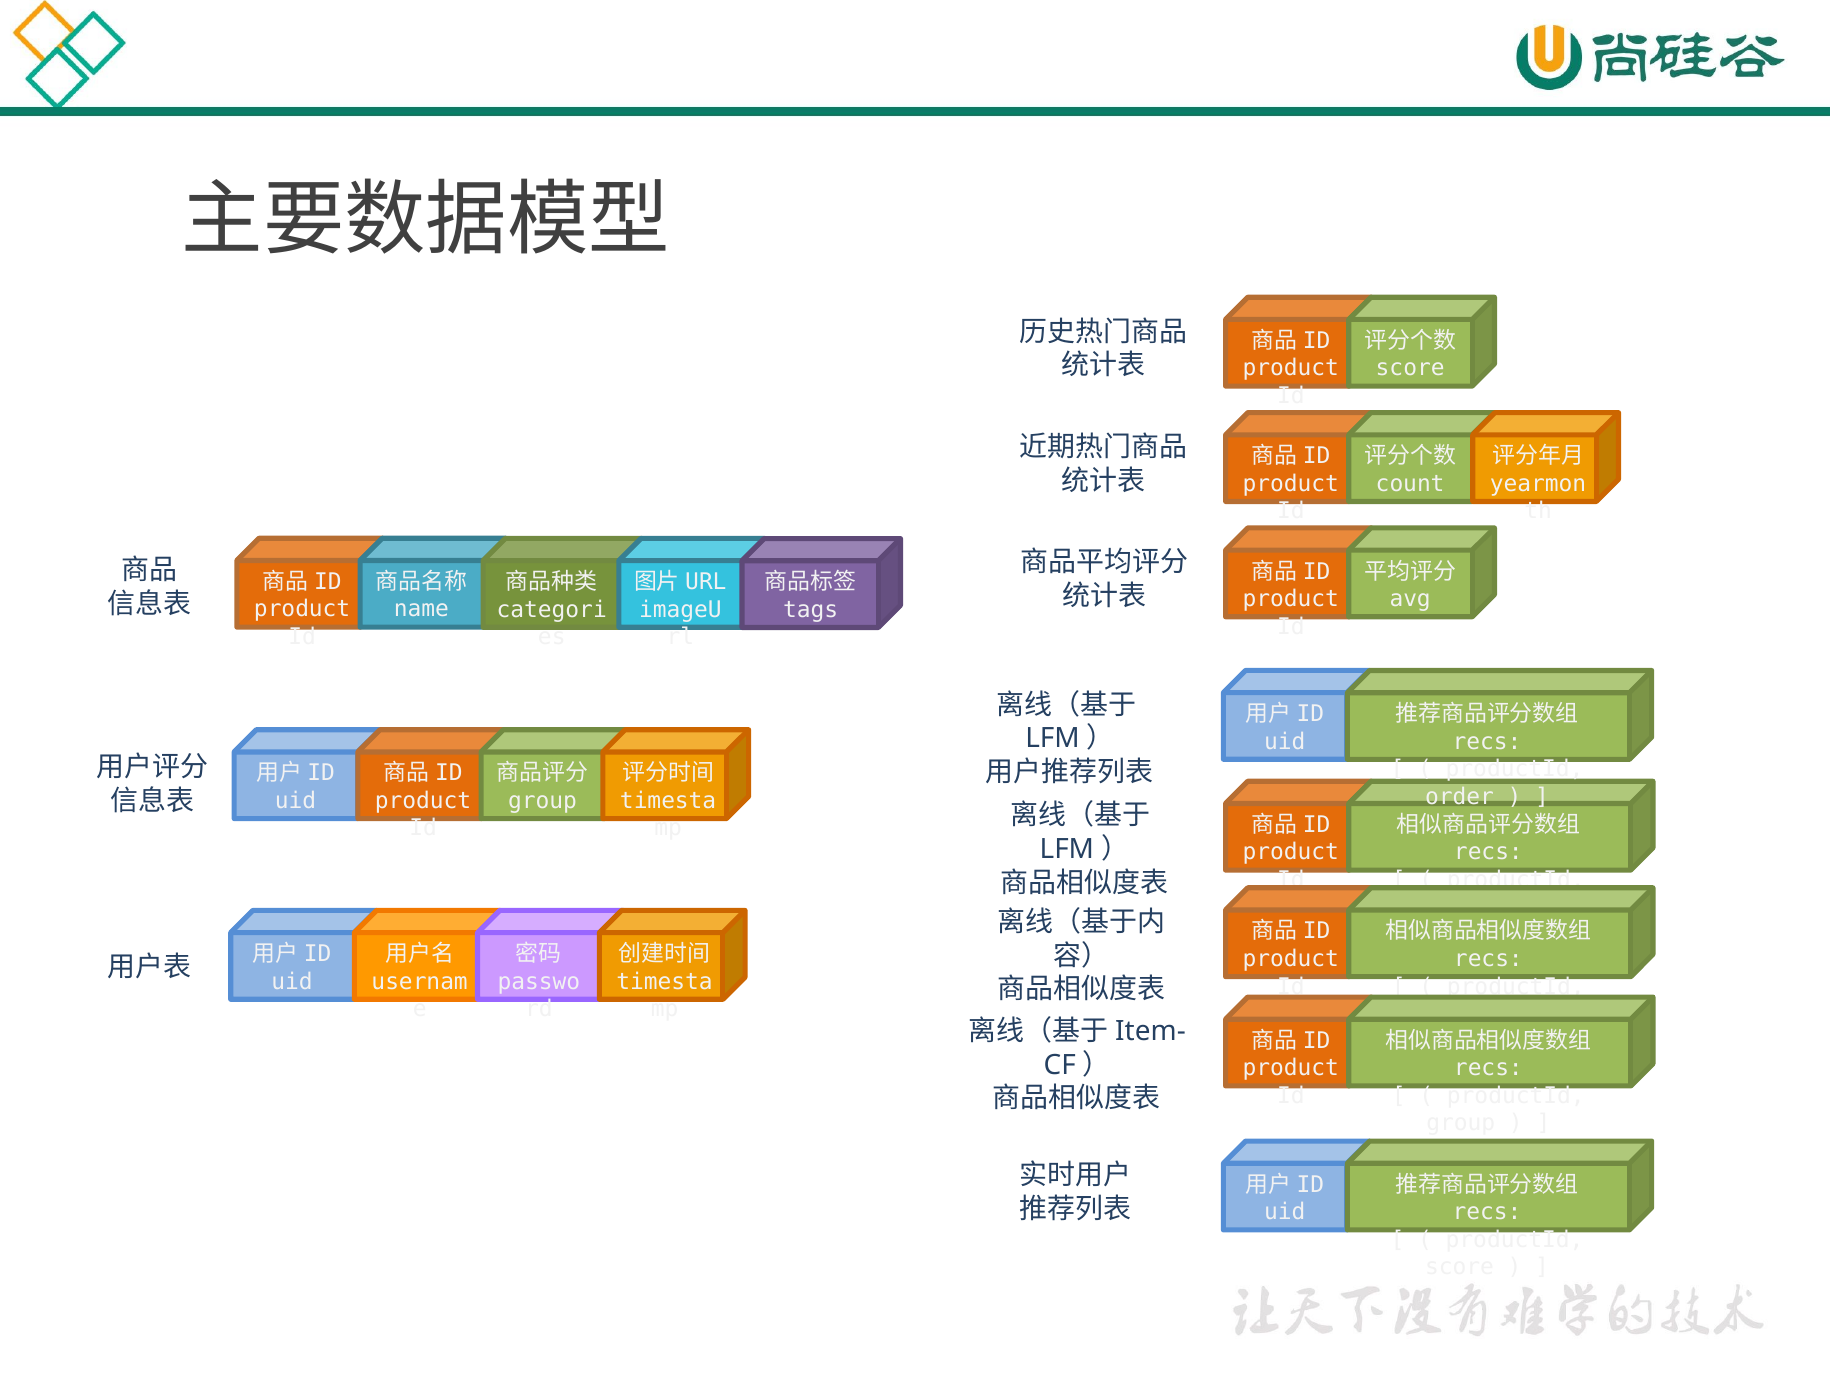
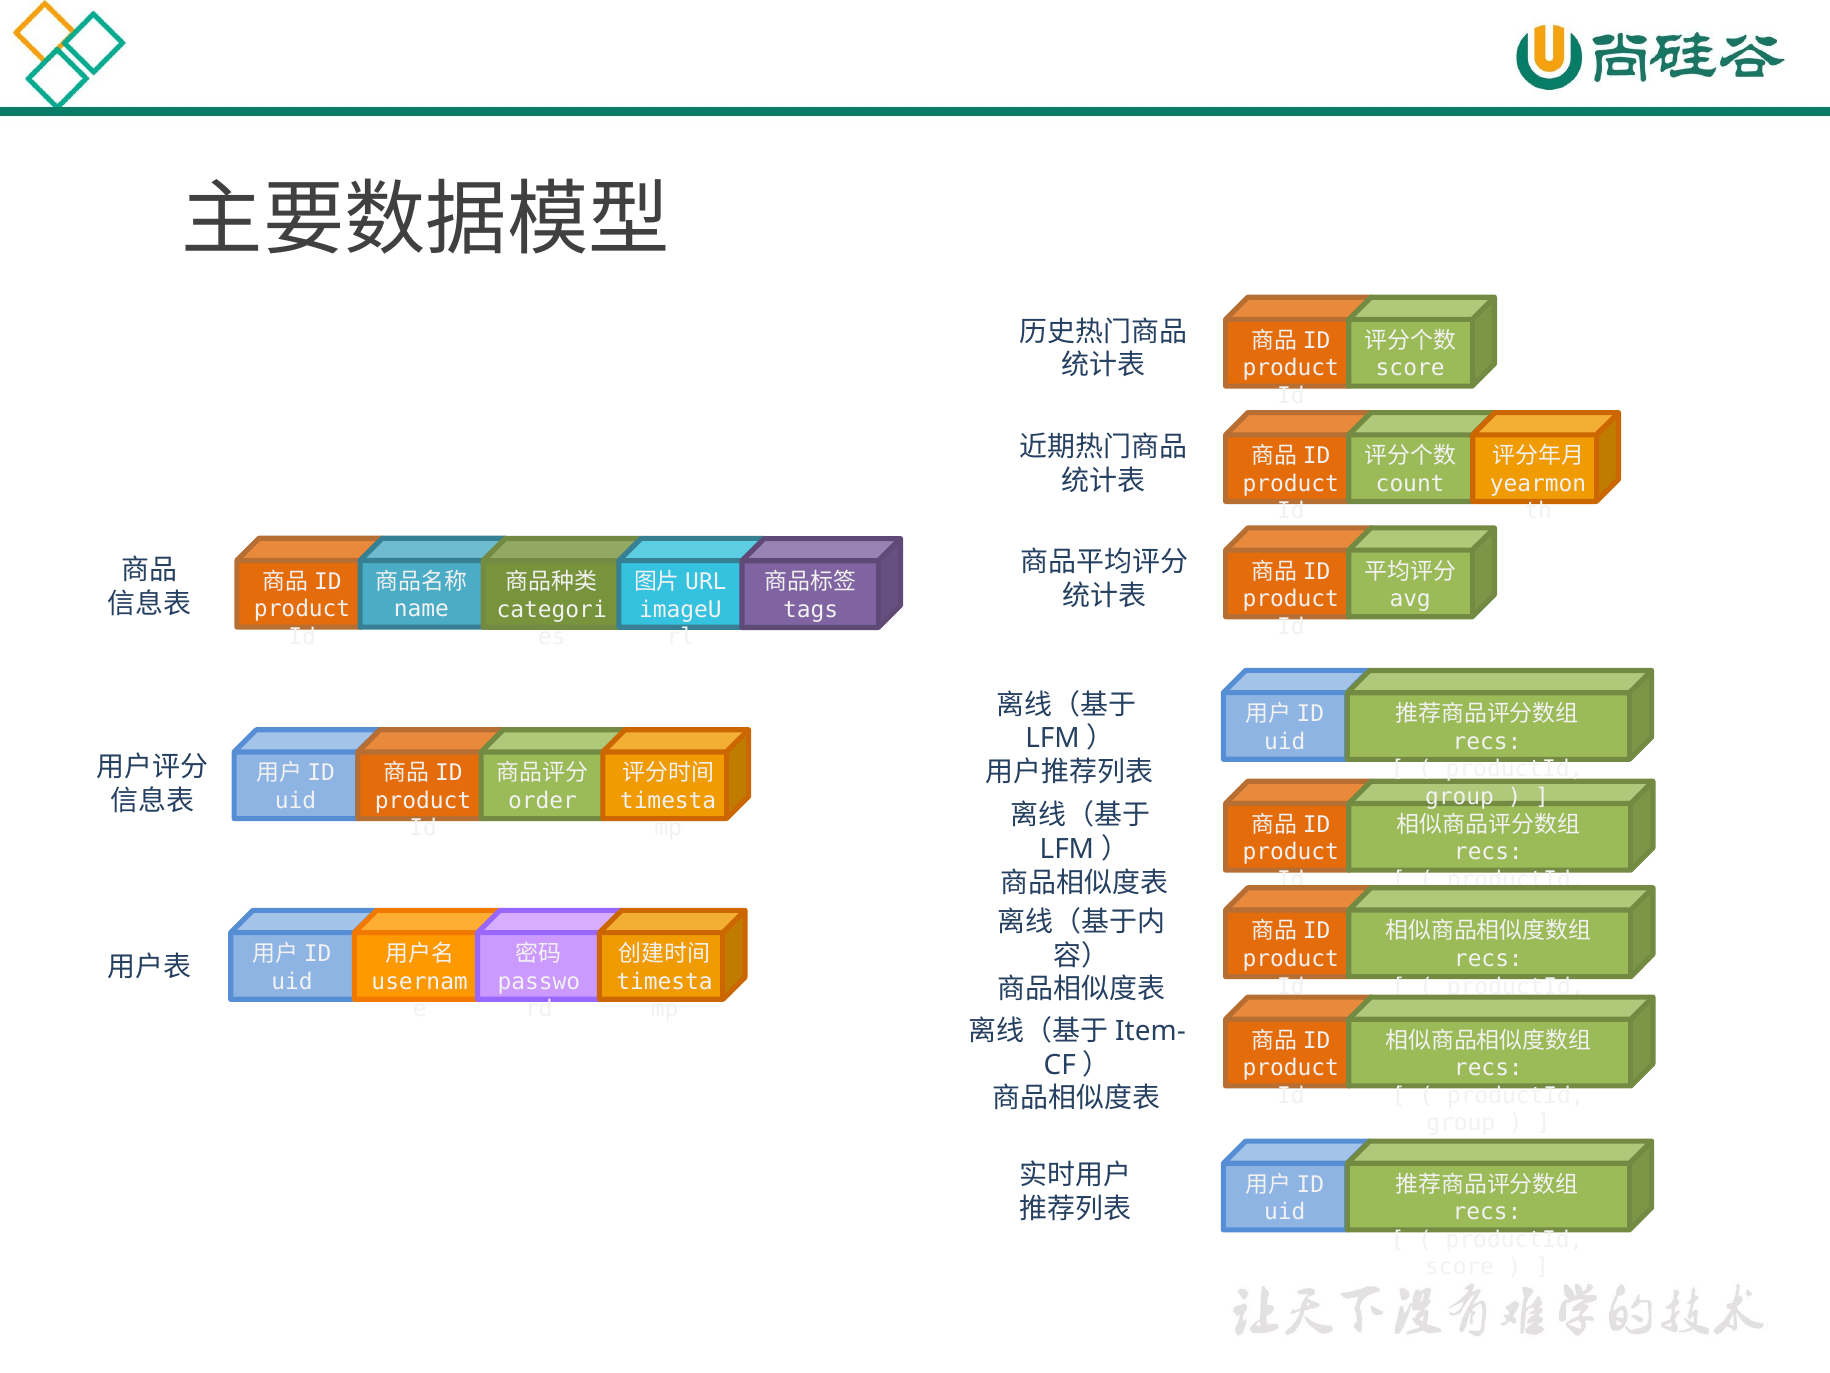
order: order -> group (1459, 796)
group: group -> order (542, 801)
